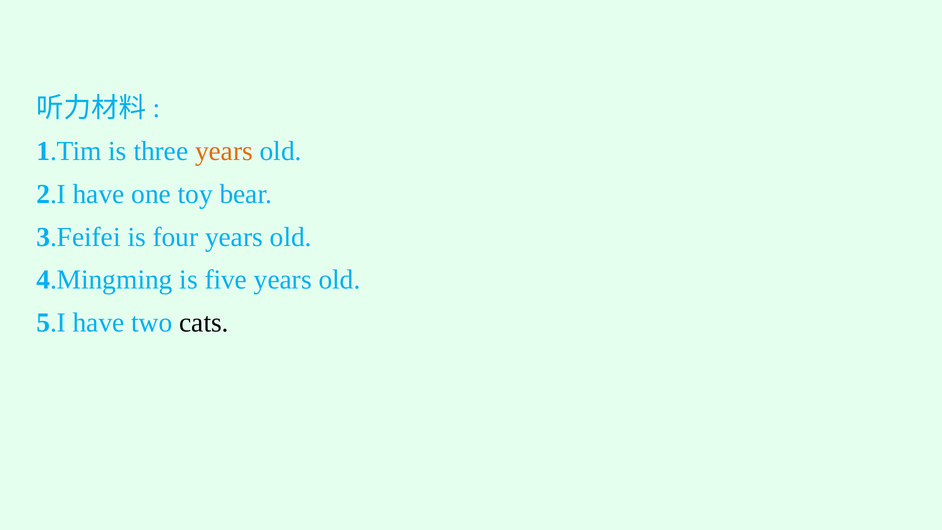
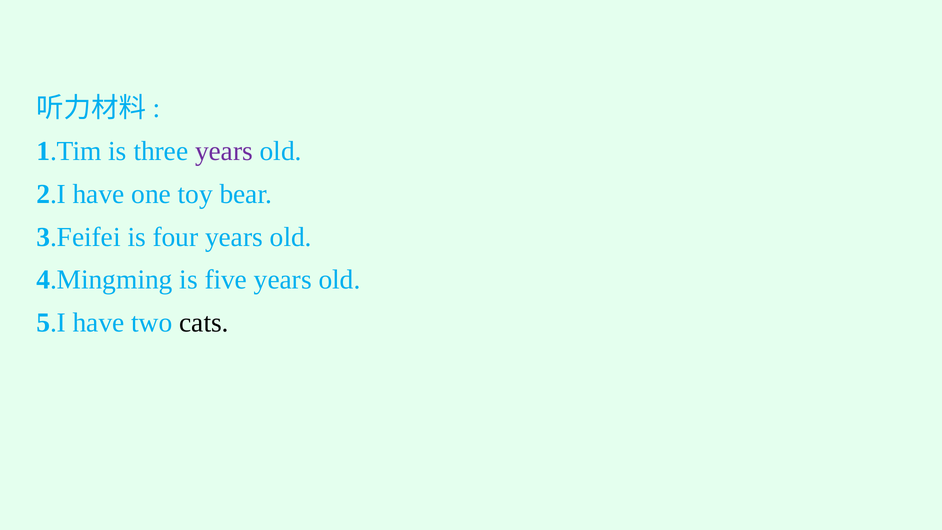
years colour: orange -> purple (224, 151)
